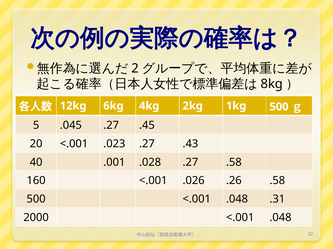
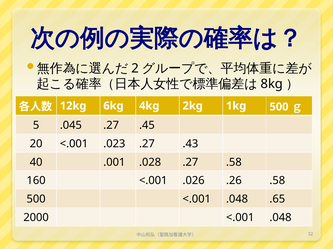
.31: .31 -> .65 (277, 200)
